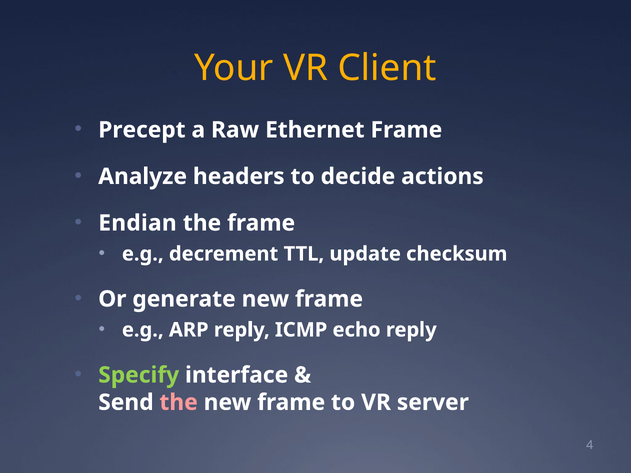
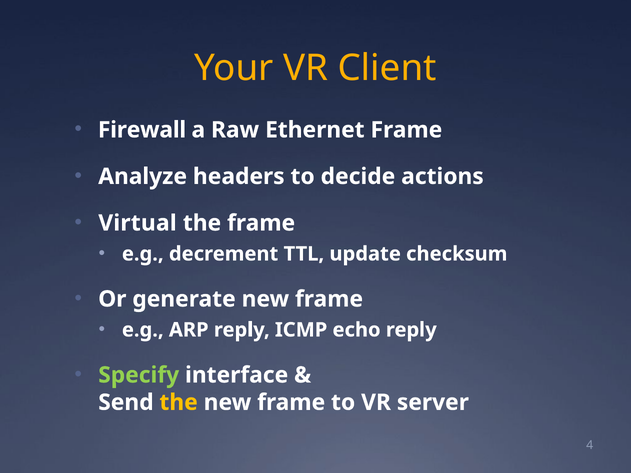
Precept: Precept -> Firewall (142, 130)
Endian: Endian -> Virtual (137, 223)
the colour: pink -> yellow (179, 403)
